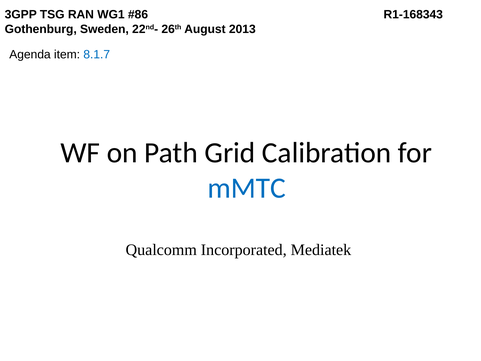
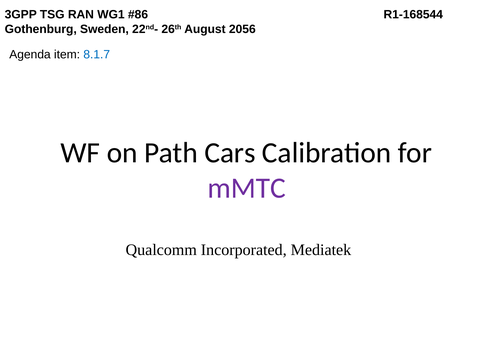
R1-168343: R1-168343 -> R1-168544 (413, 15)
2013: 2013 -> 2056 (242, 29)
Grid: Grid -> Cars (230, 153)
mMTC colour: blue -> purple (247, 188)
